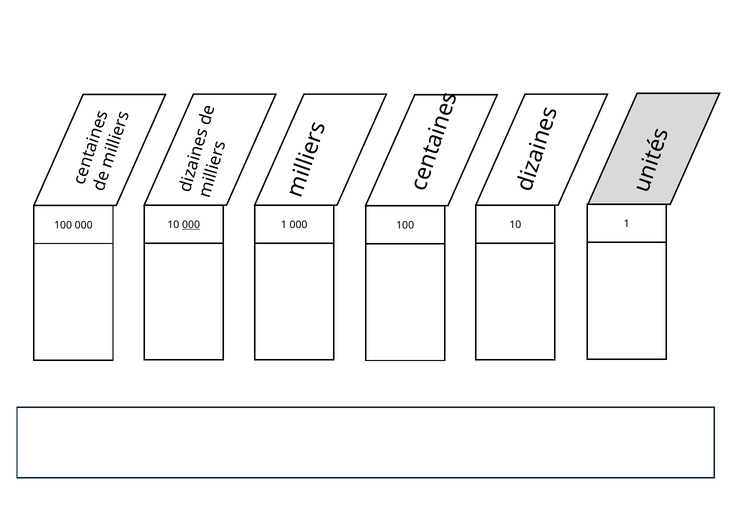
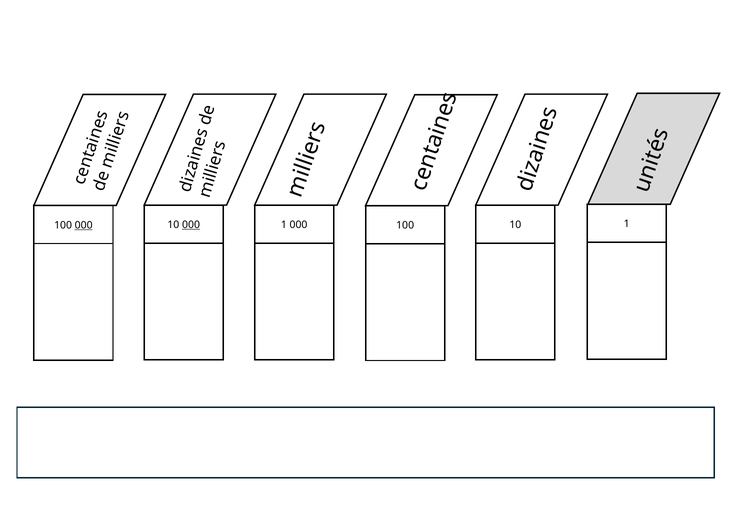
000 underline: none -> present (84, 225)
